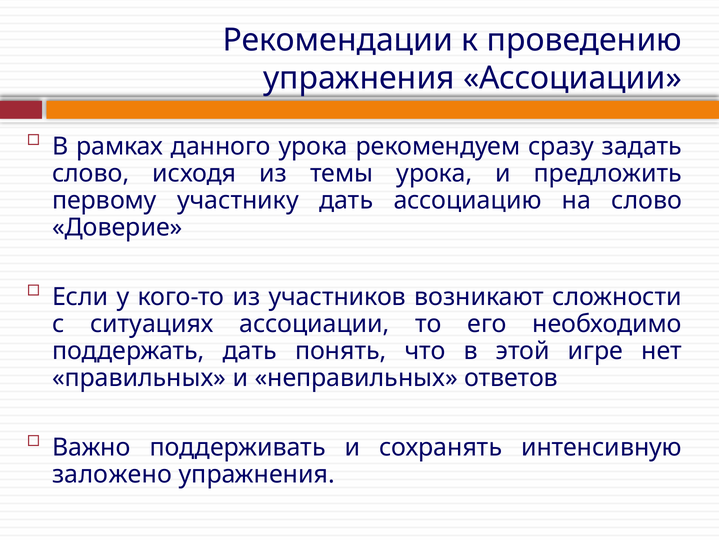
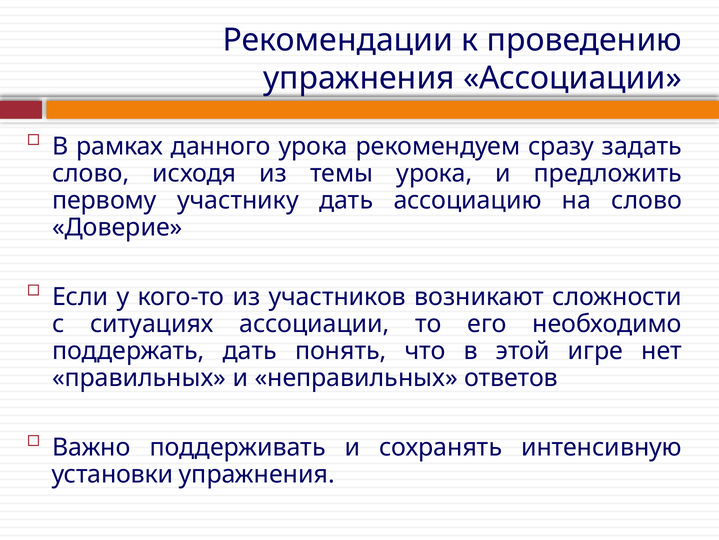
заложено: заложено -> установки (112, 474)
